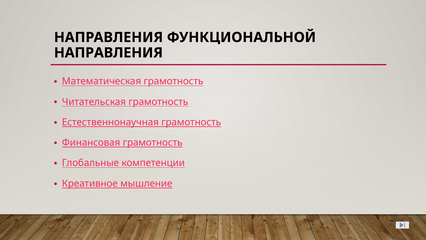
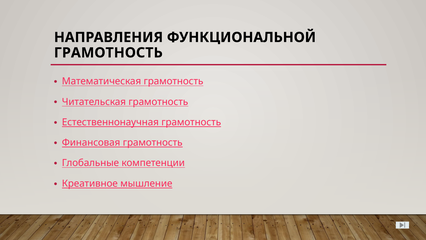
НАПРАВЛЕНИЯ: НАПРАВЛЕНИЯ -> ГРАМОТНОСТЬ (108, 53)
